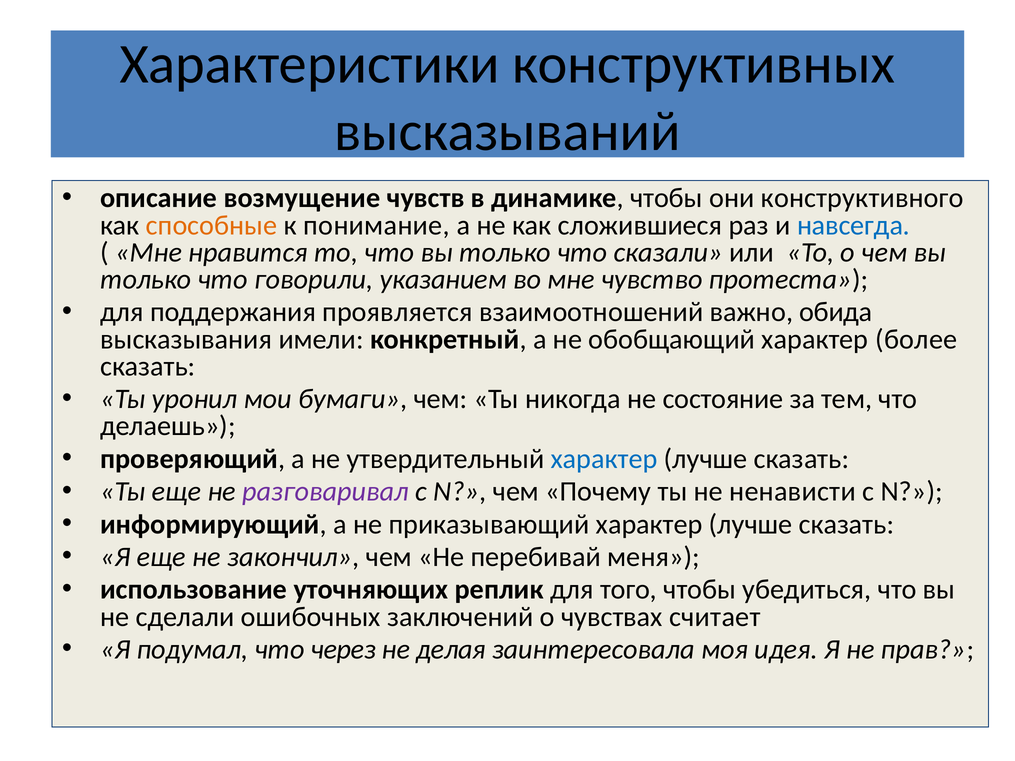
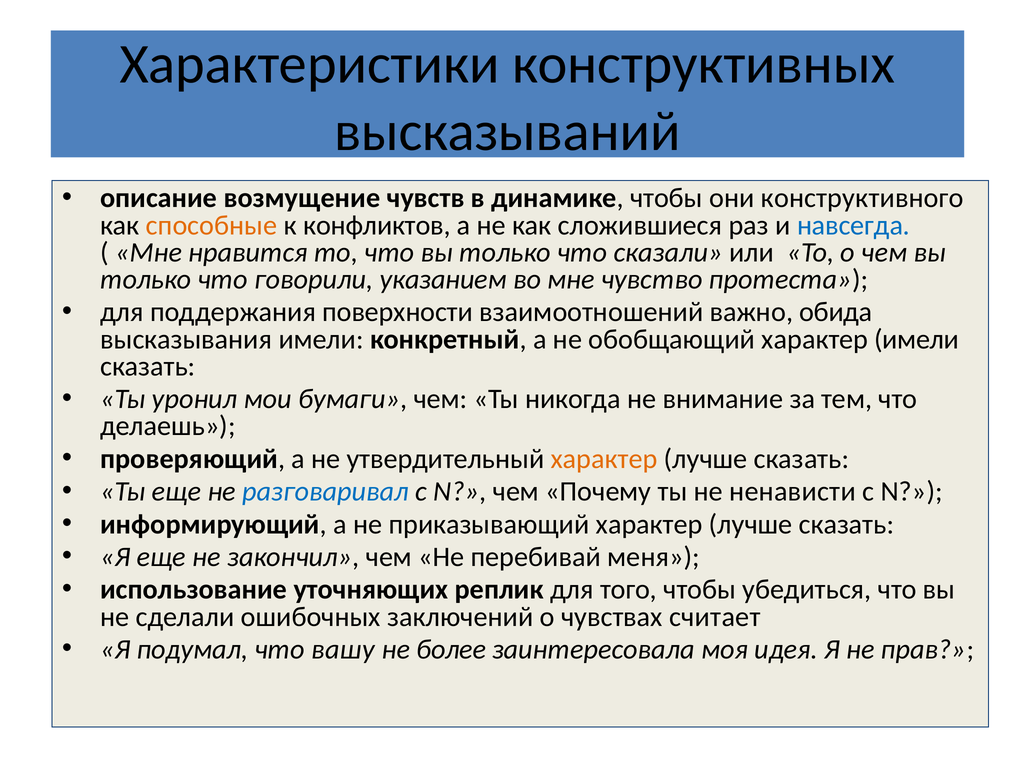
понимание: понимание -> конфликтов (377, 225)
проявляется: проявляется -> поверхности (398, 312)
характер более: более -> имели (917, 339)
состояние: состояние -> внимание (723, 399)
характер colour: blue -> orange (604, 459)
разговаривал colour: purple -> blue (326, 492)
через: через -> вашу (343, 650)
делая: делая -> более (451, 650)
